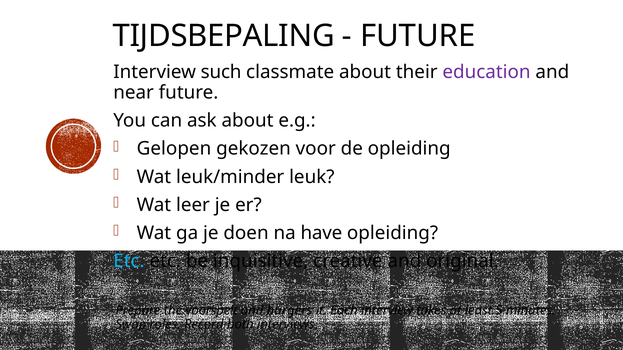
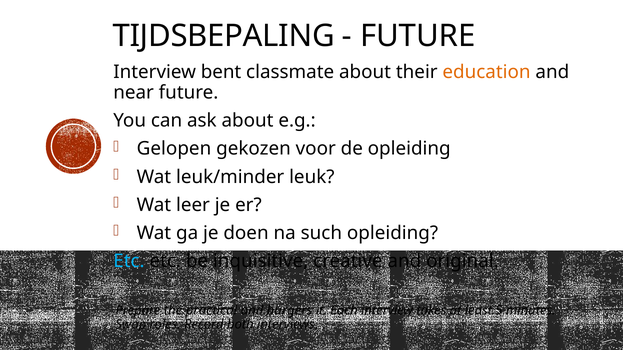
such: such -> bent (221, 72)
education colour: purple -> orange (487, 72)
have: have -> such (321, 233)
voorspelt: voorspelt -> practical (211, 311)
